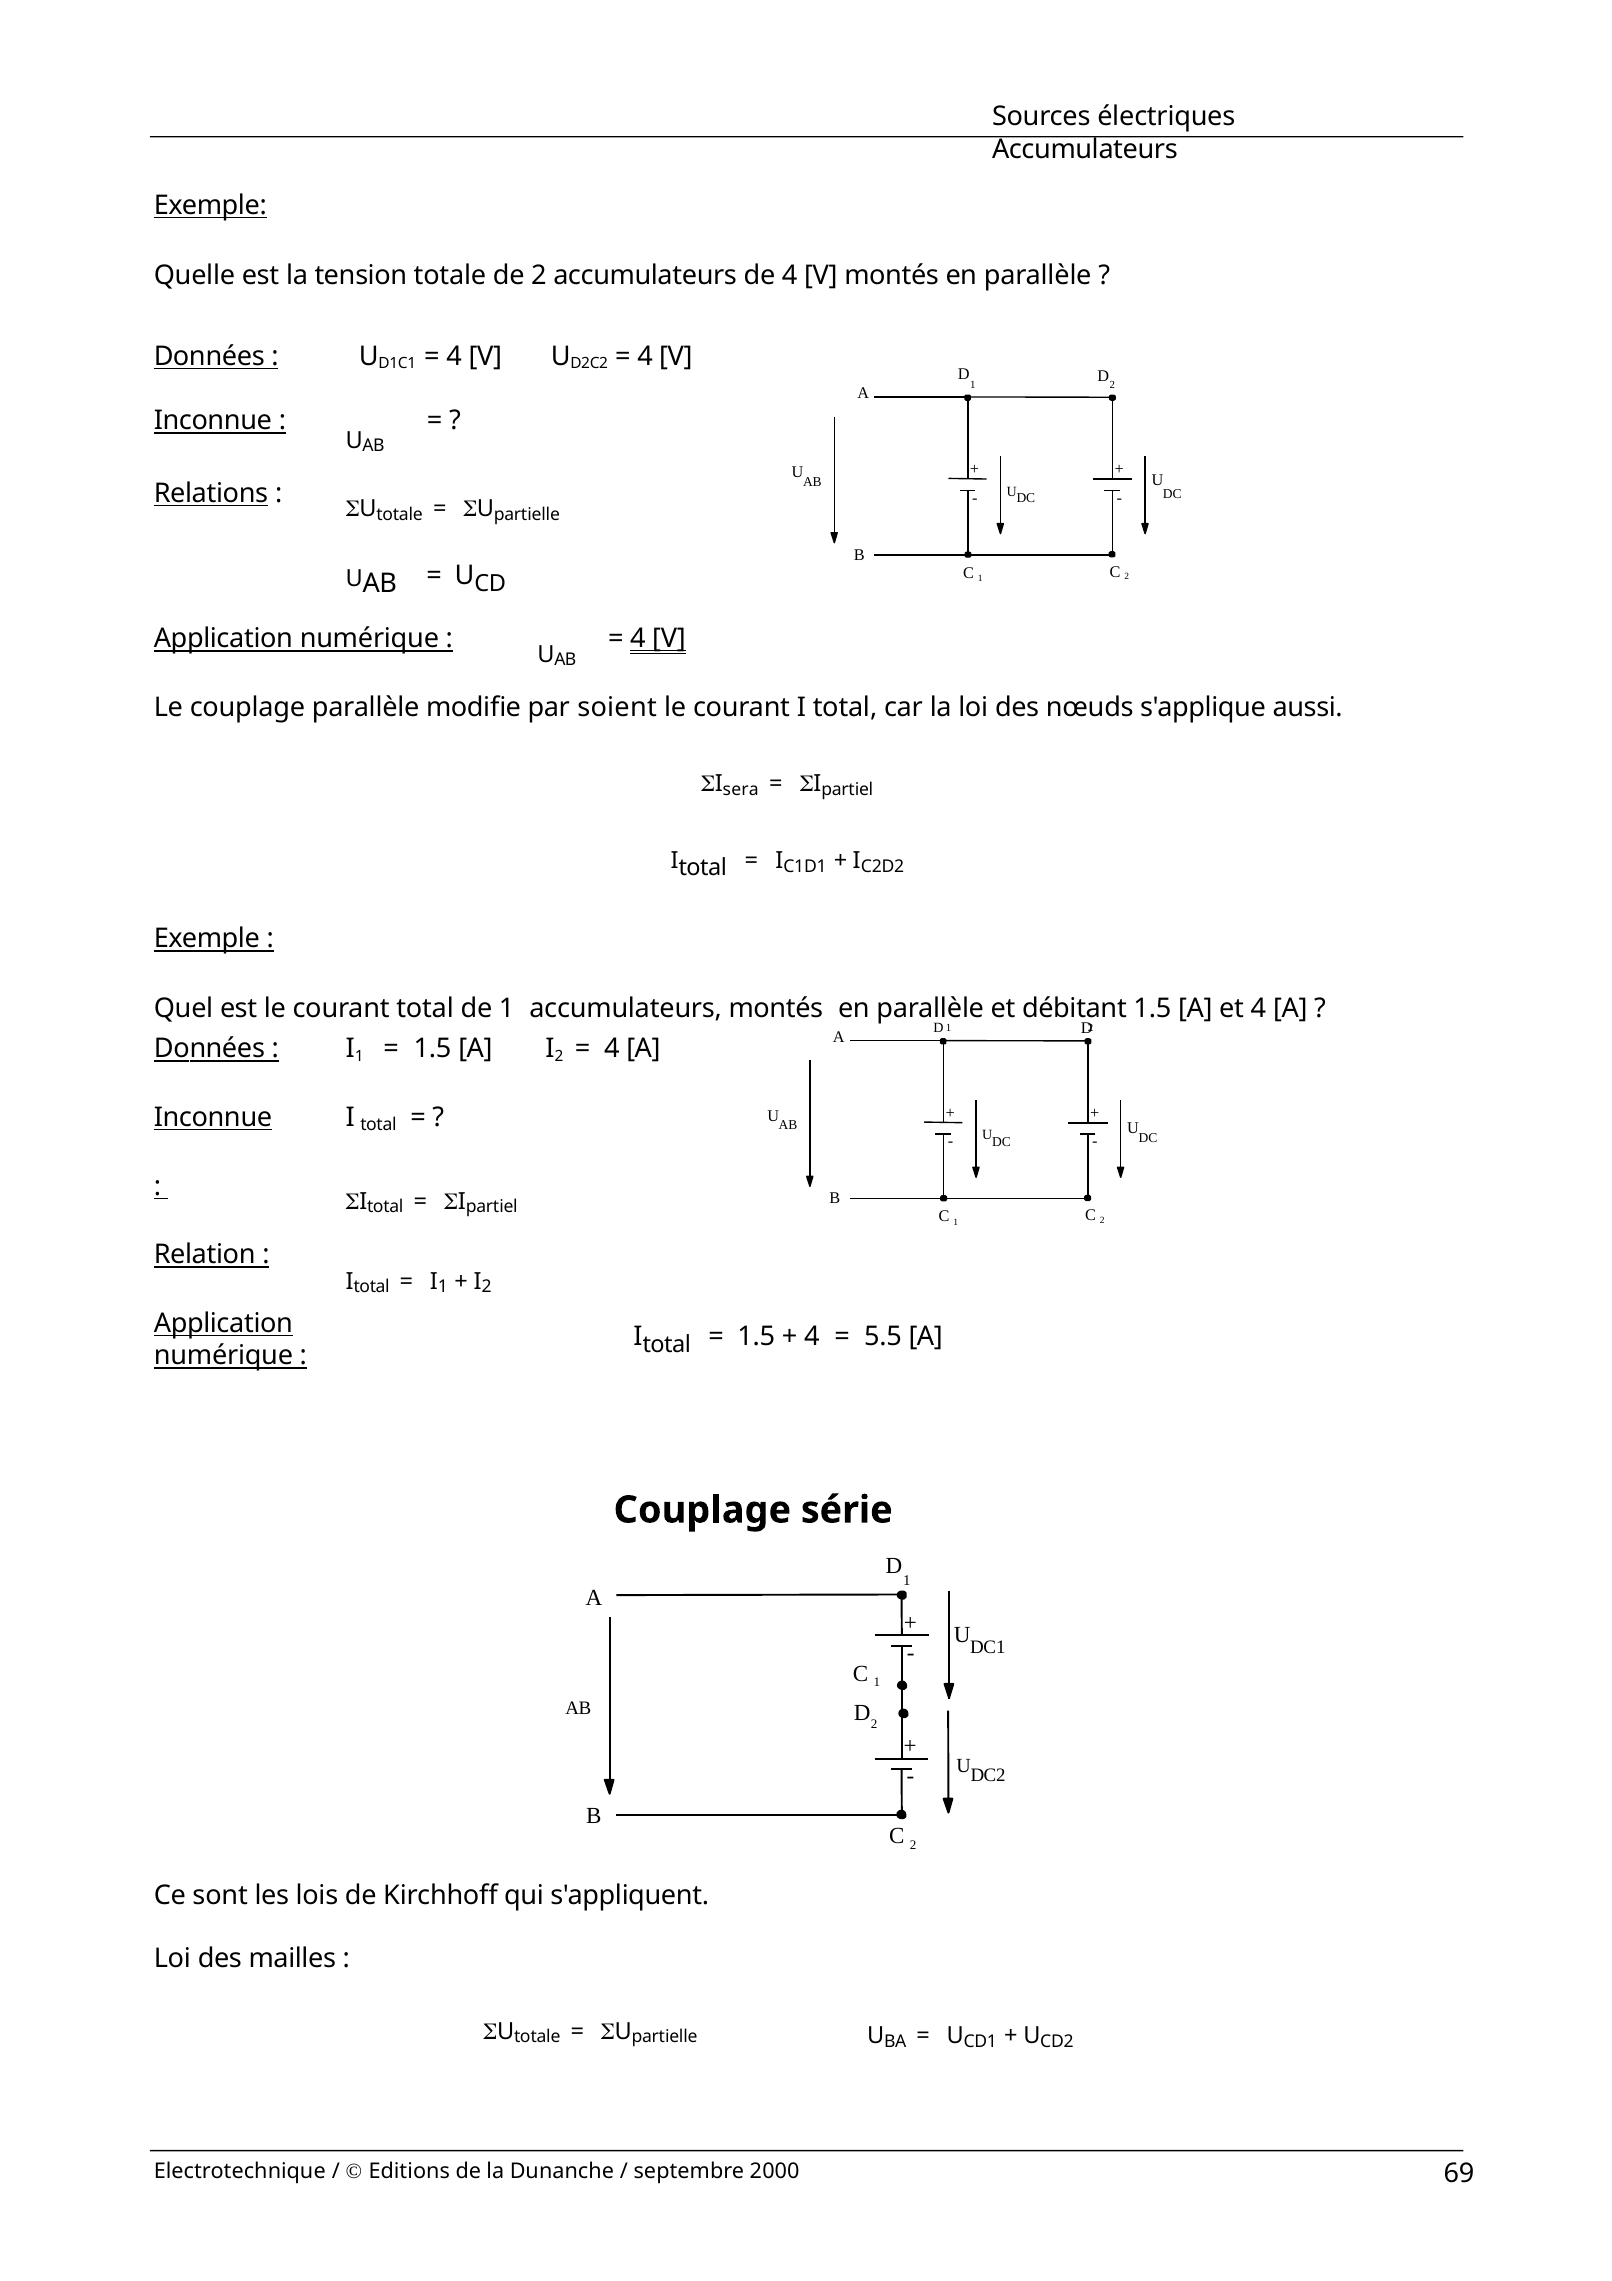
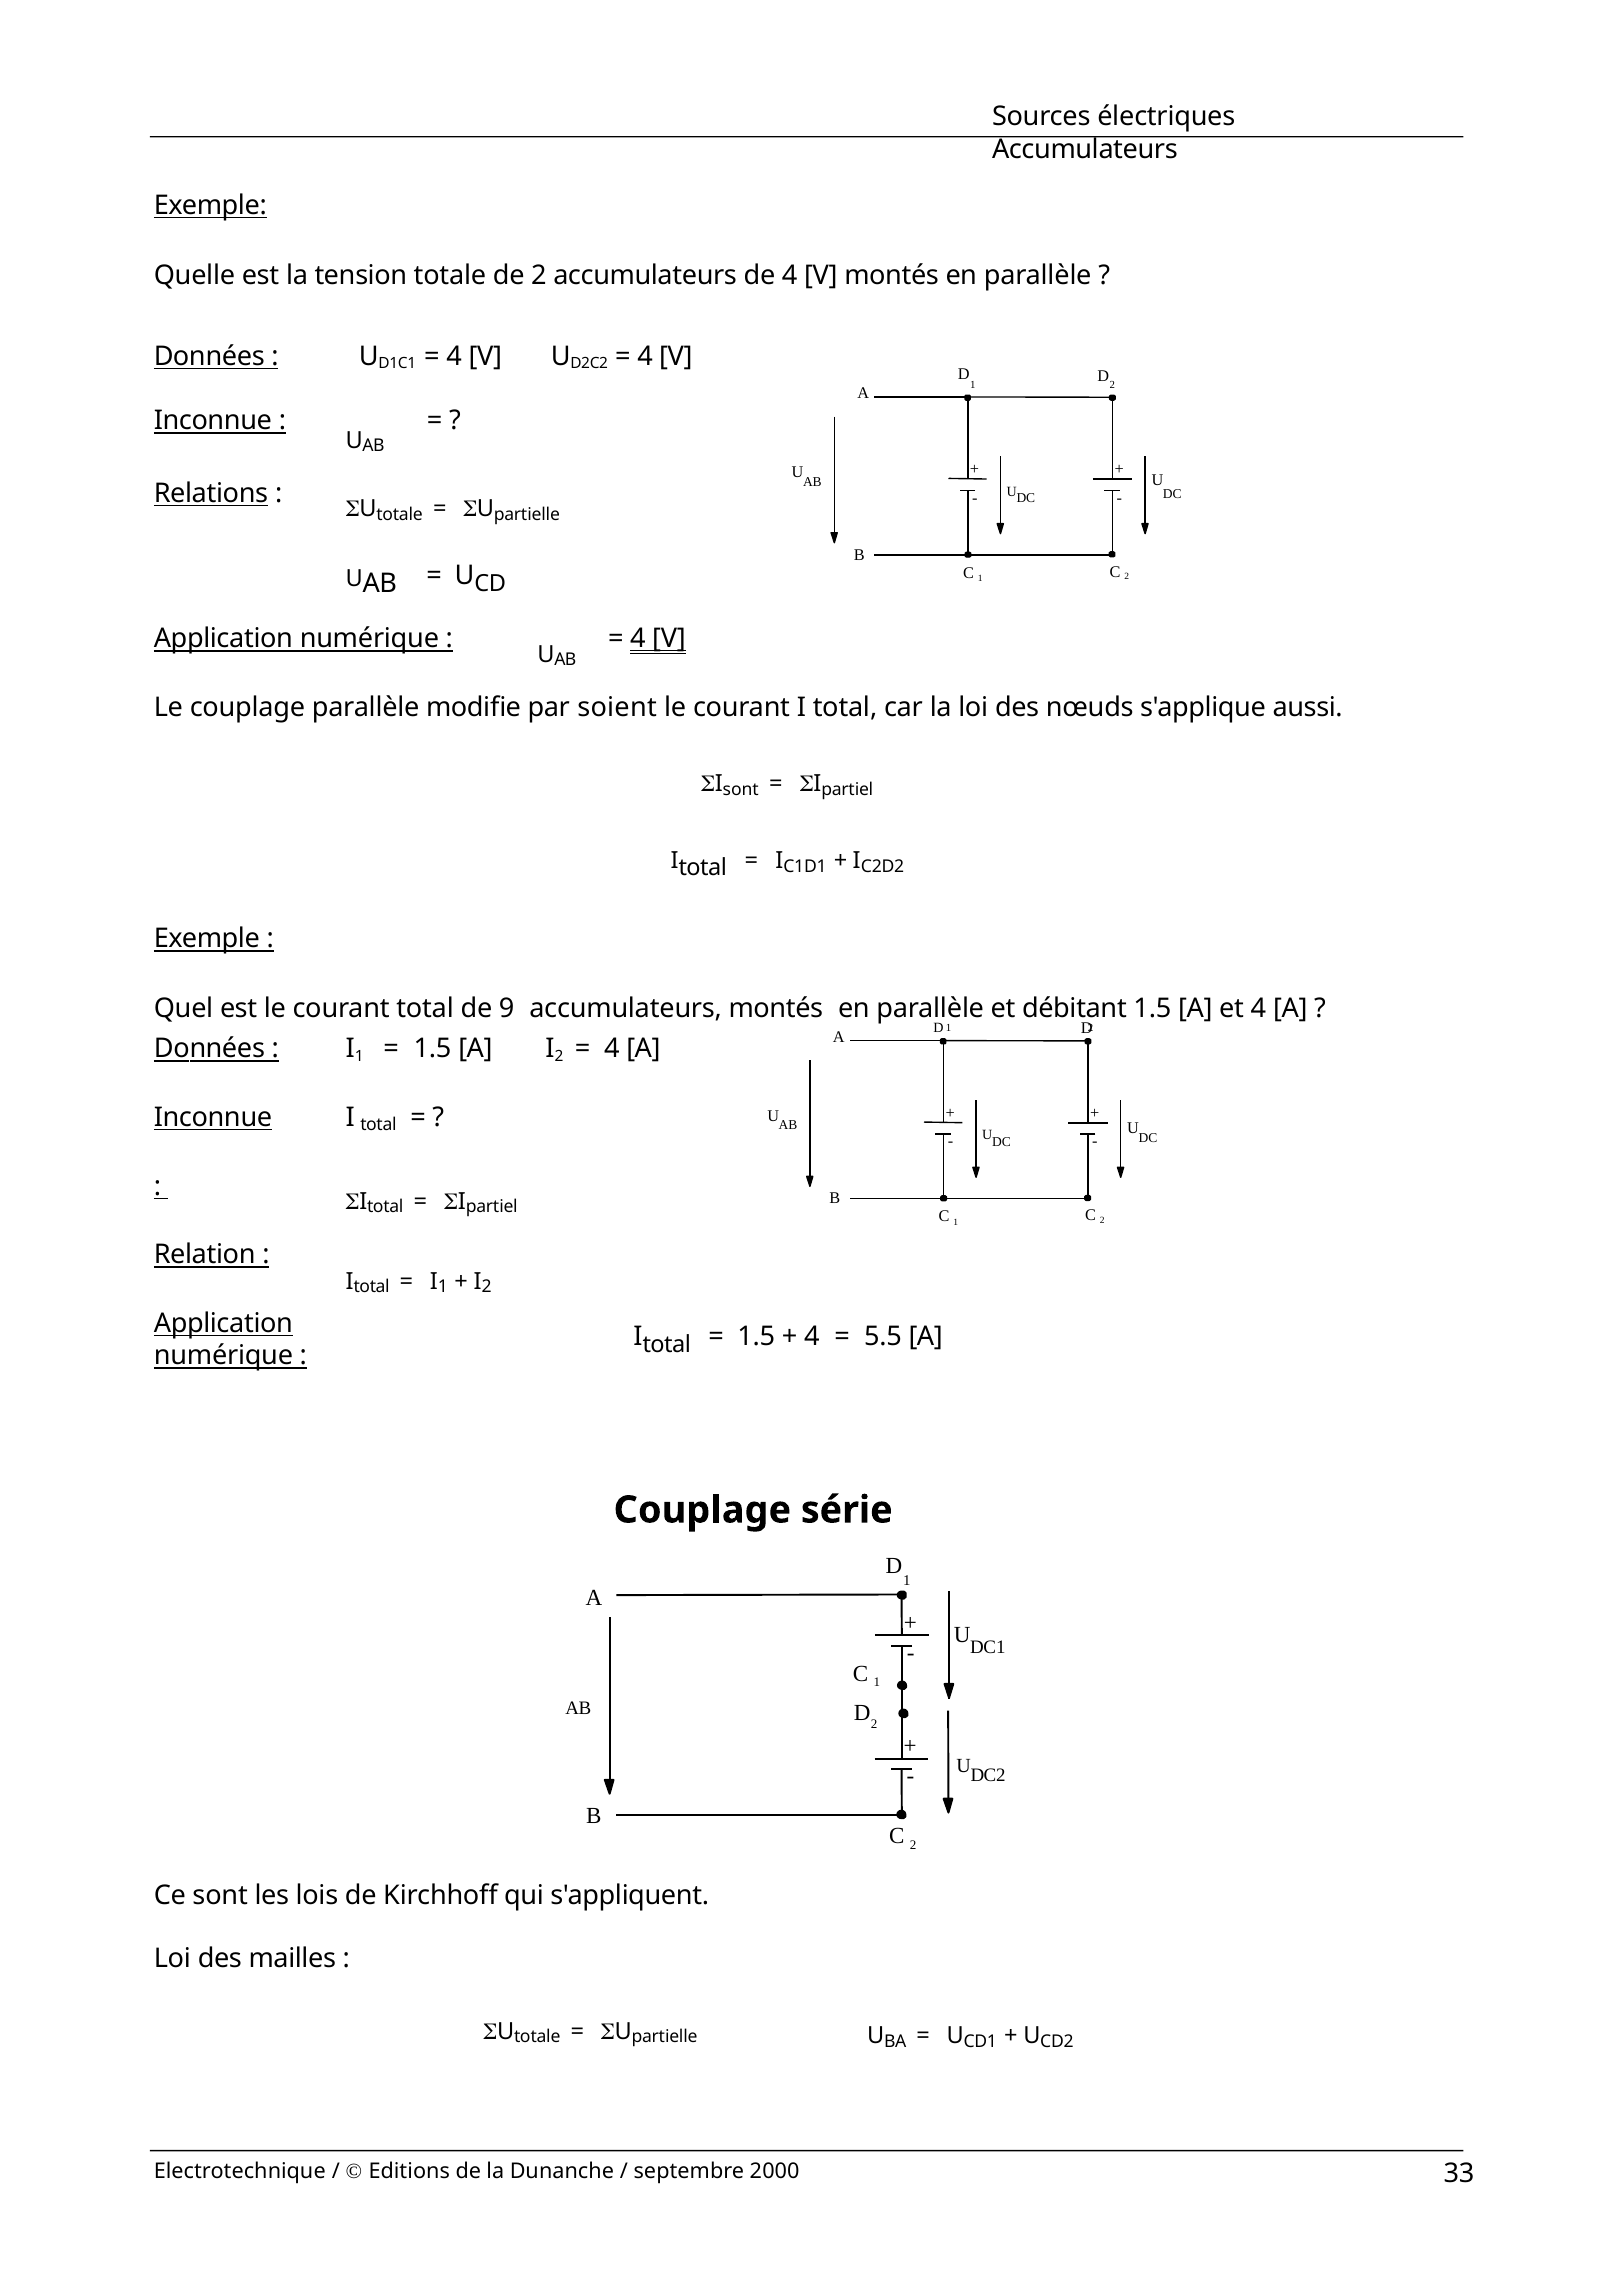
sera: sera -> sont (741, 789)
de 1: 1 -> 9 (507, 1009)
69: 69 -> 33 (1459, 2174)
